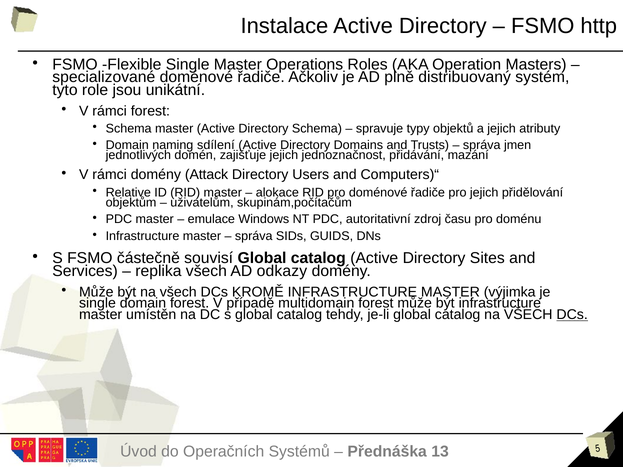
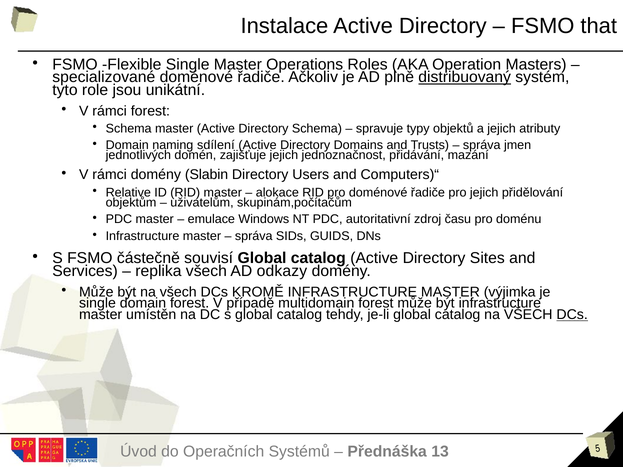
http: http -> that (599, 26)
distribuovaný underline: none -> present (465, 77)
Attack: Attack -> Slabin (207, 175)
